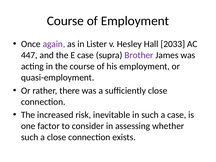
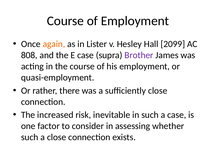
again colour: purple -> orange (54, 44)
2033: 2033 -> 2099 (173, 44)
447: 447 -> 808 (29, 55)
